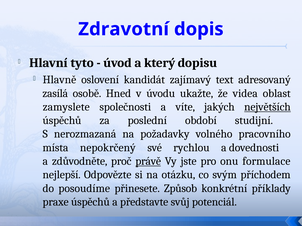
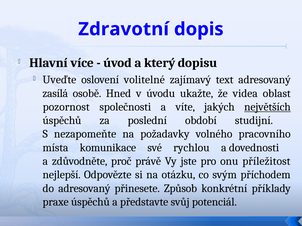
tyto: tyto -> více (82, 63)
Hlavně: Hlavně -> Uveďte (59, 80)
kandidát: kandidát -> volitelné (144, 80)
zamyslete: zamyslete -> pozornost (66, 107)
nerozmazaná: nerozmazaná -> nezapomeňte (85, 134)
nepokrčený: nepokrčený -> komunikace (108, 148)
právě underline: present -> none (148, 162)
formulace: formulace -> příležitost (266, 162)
do posoudíme: posoudíme -> adresovaný (84, 189)
